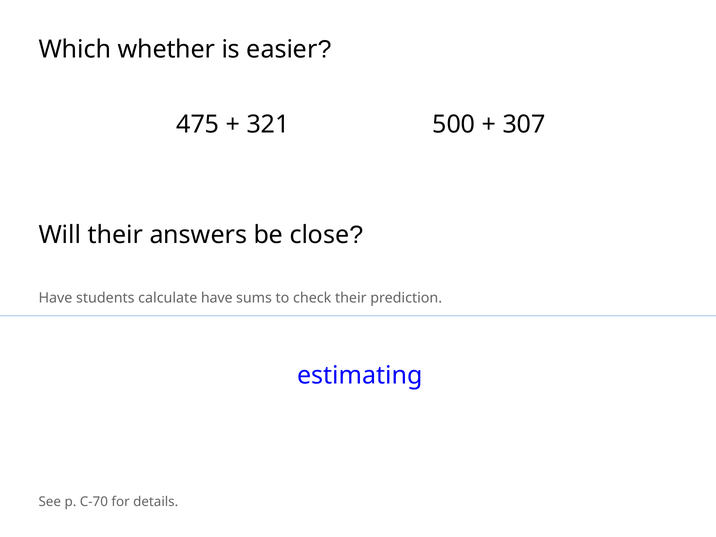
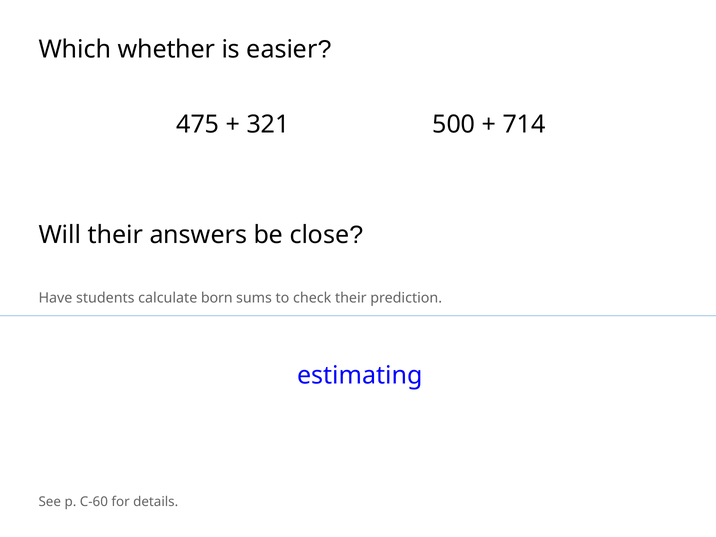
307: 307 -> 714 (524, 125)
calculate have: have -> born (217, 298)
C-70: C-70 -> C-60 (94, 502)
